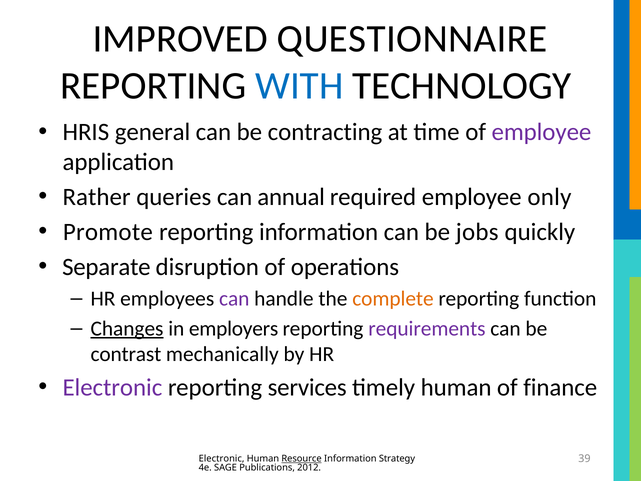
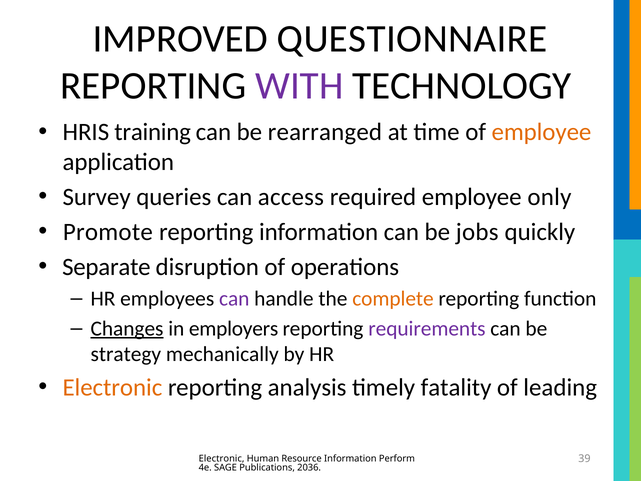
WITH colour: blue -> purple (299, 86)
general: general -> training (153, 132)
contracting: contracting -> rearranged (325, 132)
employee colour: purple -> orange (541, 132)
Rather: Rather -> Survey (97, 197)
annual: annual -> access (291, 197)
contrast: contrast -> strategy (126, 354)
Electronic colour: purple -> orange (112, 387)
services: services -> analysis (307, 387)
timely human: human -> fatality (456, 387)
finance: finance -> leading (560, 387)
Resource underline: present -> none (302, 458)
Strategy: Strategy -> Perform (397, 458)
2012: 2012 -> 2036 (309, 468)
